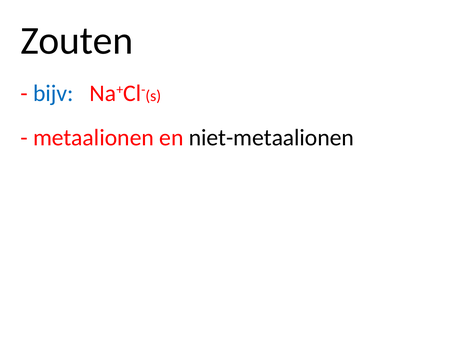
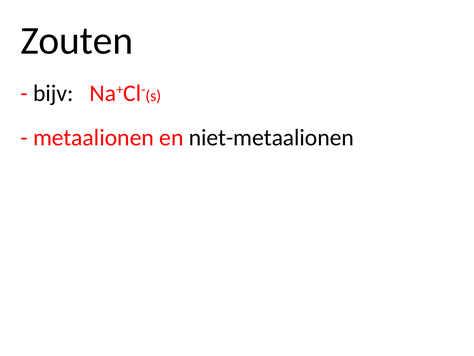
bijv colour: blue -> black (53, 93)
